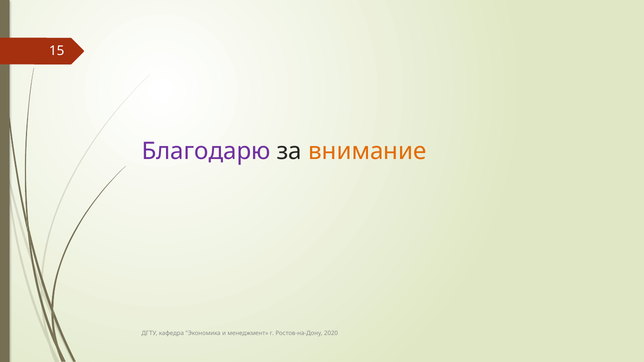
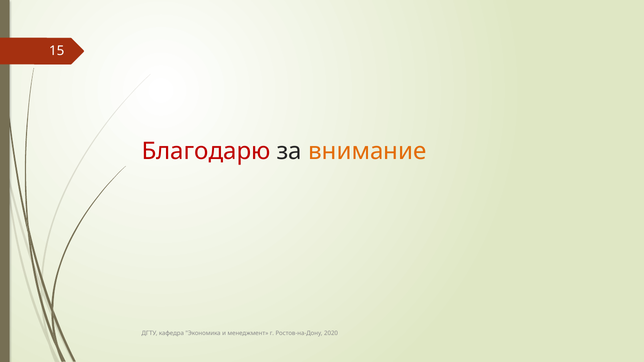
Благодарю colour: purple -> red (206, 151)
